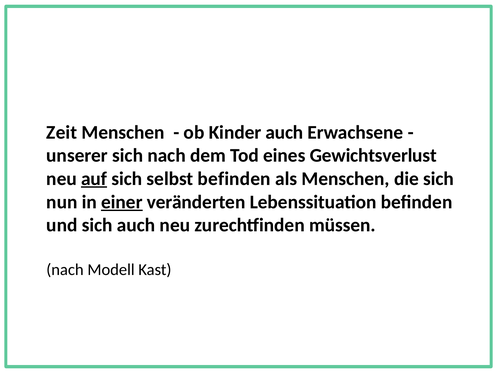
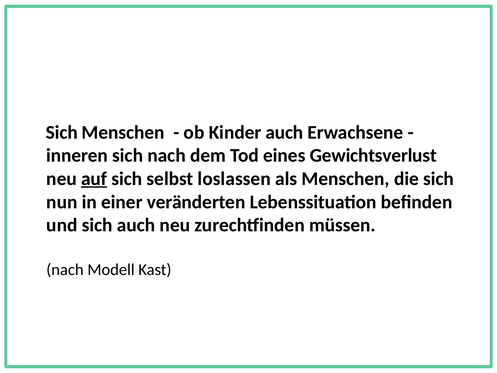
Zeit: Zeit -> Sich (62, 132)
unserer: unserer -> inneren (77, 155)
selbst befinden: befinden -> loslassen (234, 179)
einer underline: present -> none (122, 202)
